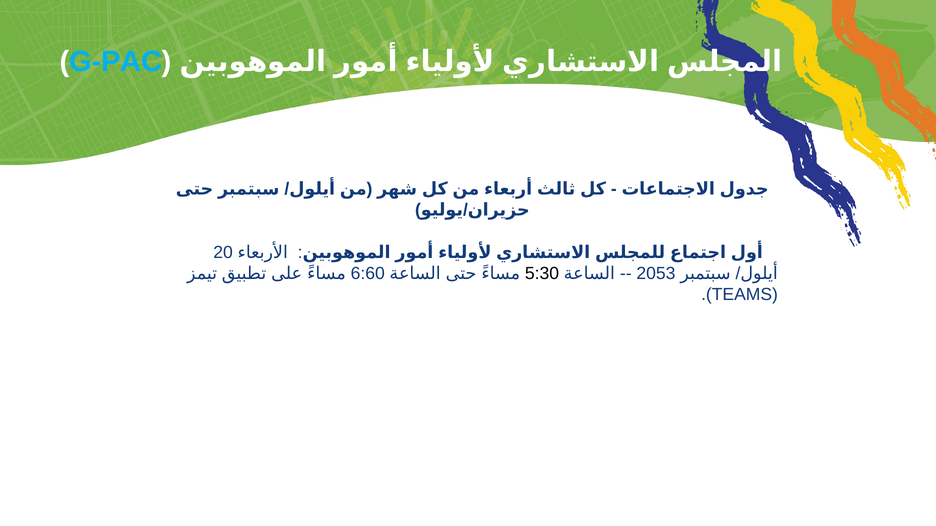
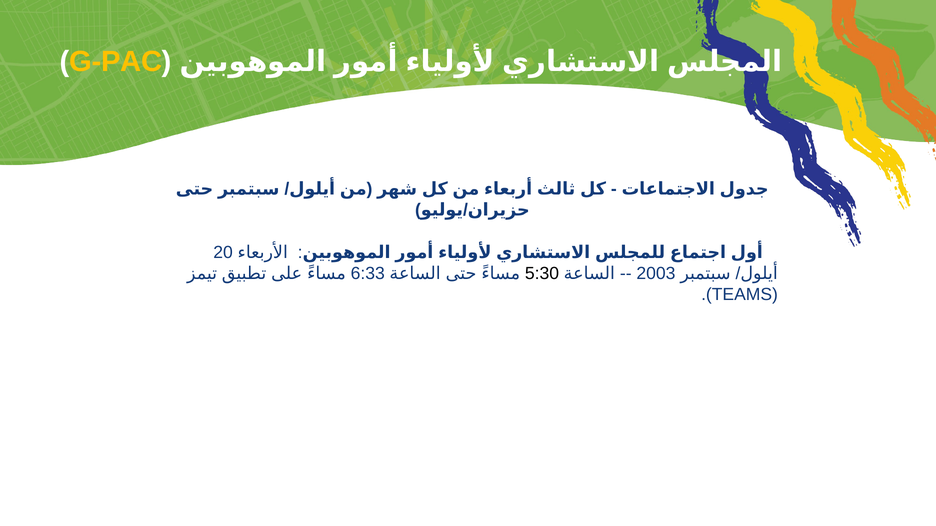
G-PAC colour: light blue -> yellow (116, 62)
6:60: 6:60 -> 6:33 (368, 274)
2053: 2053 -> 2003 (656, 274)
